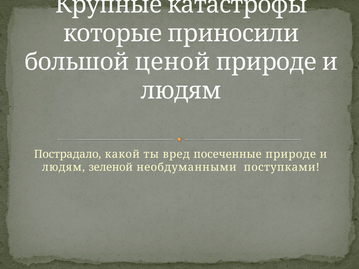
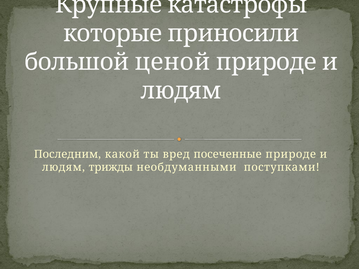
Пострадало: Пострадало -> Последним (67, 154)
зеленой: зеленой -> трижды (111, 168)
